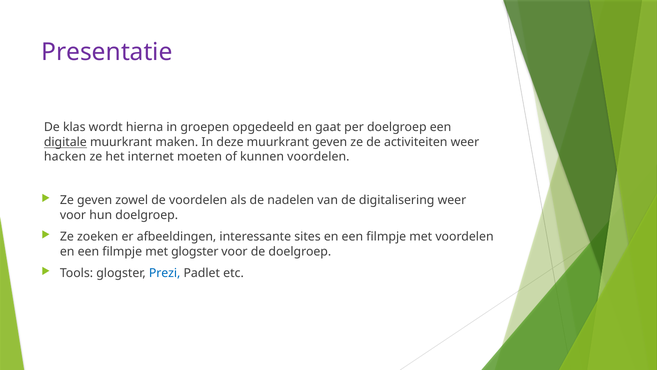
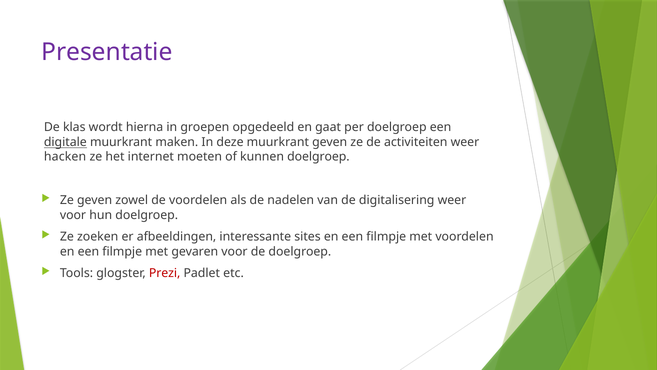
kunnen voordelen: voordelen -> doelgroep (318, 157)
met glogster: glogster -> gevaren (195, 251)
Prezi colour: blue -> red (165, 273)
